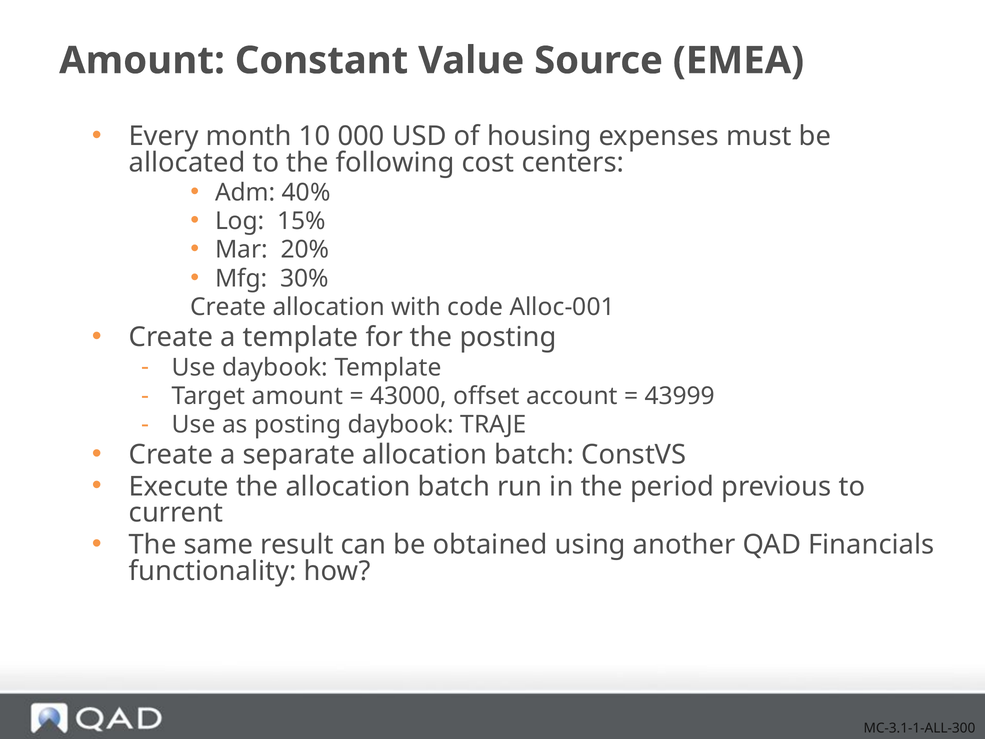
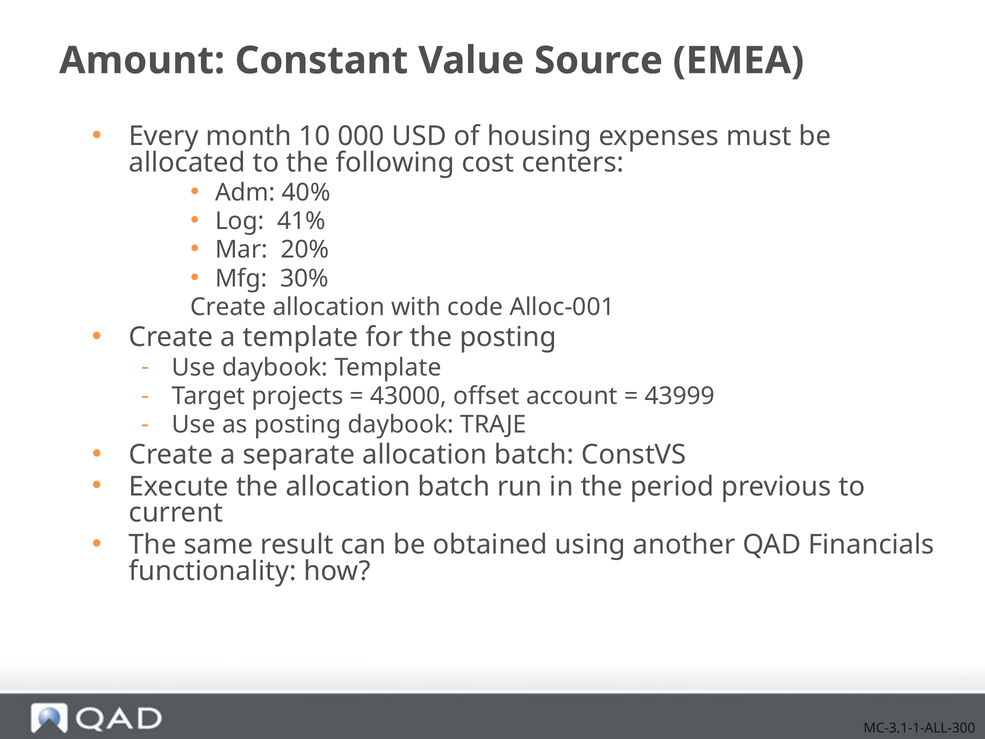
15%: 15% -> 41% (302, 221)
Target amount: amount -> projects (298, 396)
